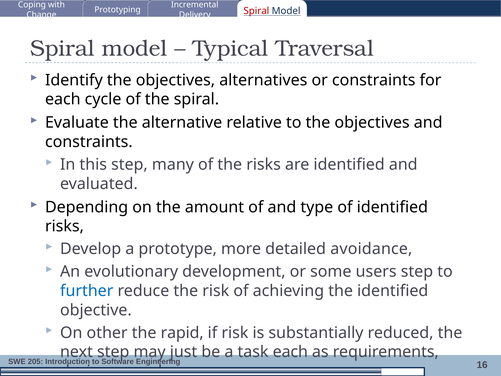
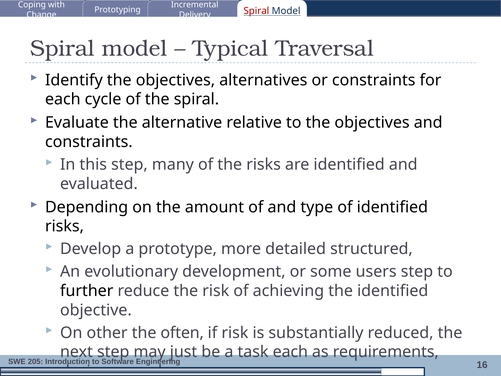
avoidance: avoidance -> structured (371, 249)
further colour: blue -> black (87, 291)
rapid: rapid -> often (182, 333)
